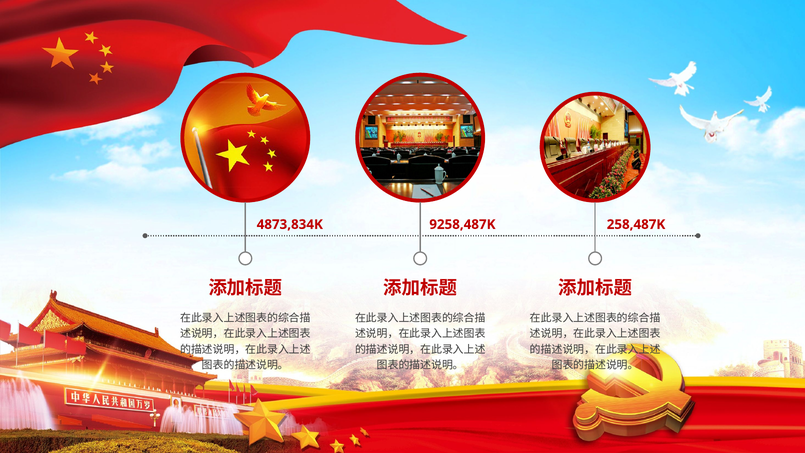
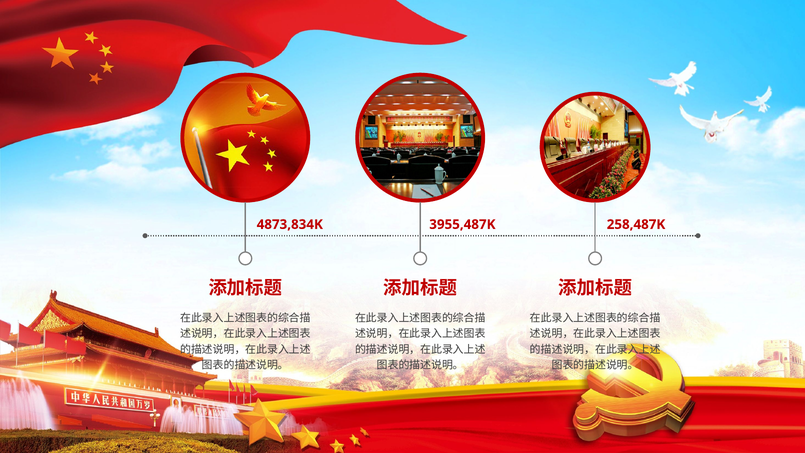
9258,487K: 9258,487K -> 3955,487K (462, 224)
